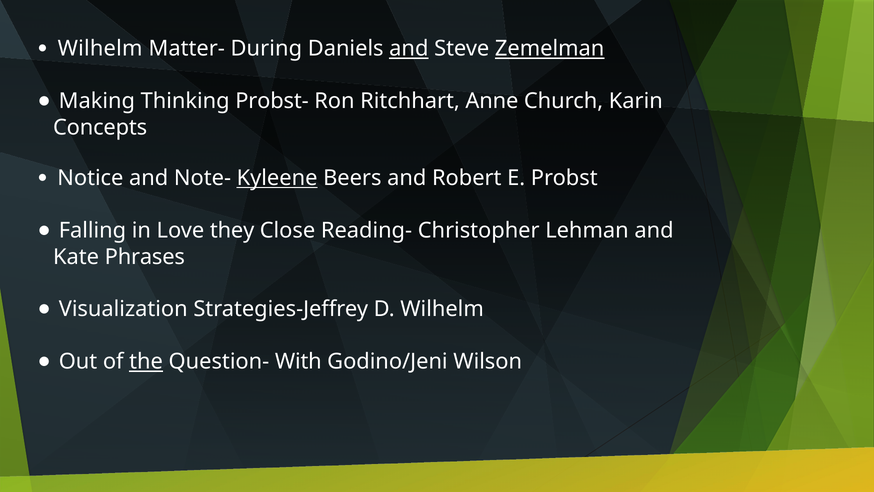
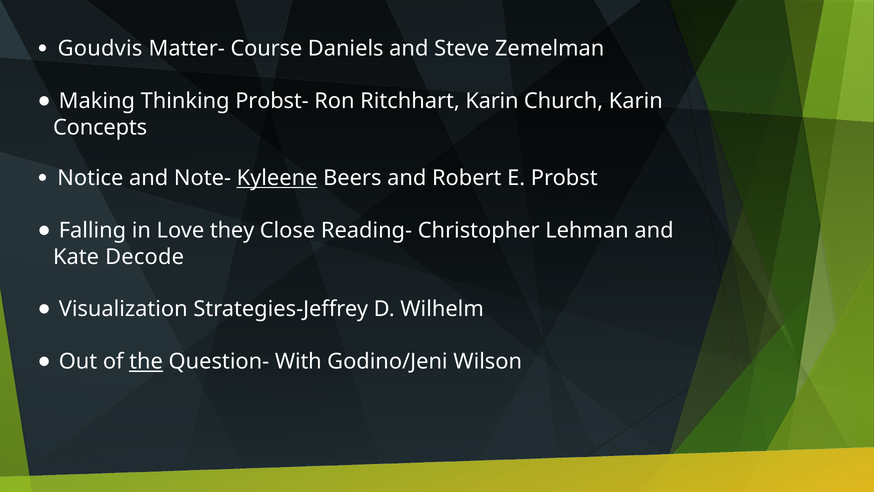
Wilhelm: Wilhelm -> Goudvis (100, 49)
During: During -> Course (266, 49)
and underline: present -> none (409, 49)
Zemelman underline: present -> none (550, 49)
Ritchhart Anne: Anne -> Karin (492, 101)
Phrases: Phrases -> Decode (145, 257)
